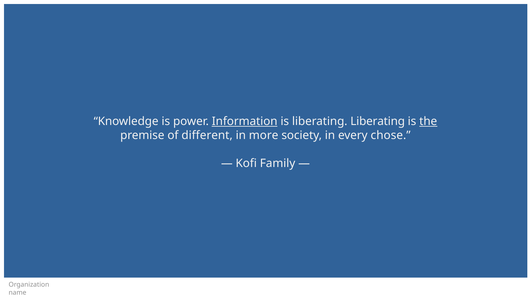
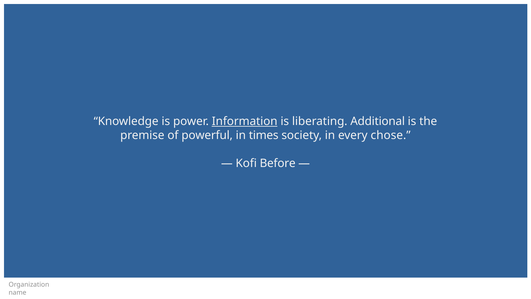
liberating Liberating: Liberating -> Additional (378, 121)
the underline: present -> none (428, 121)
different: different -> powerful (207, 135)
more: more -> times (264, 135)
Family: Family -> Before (278, 163)
